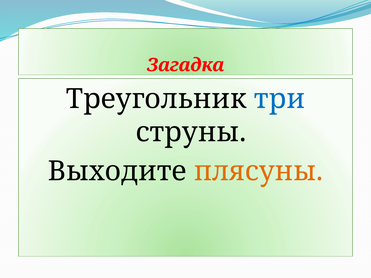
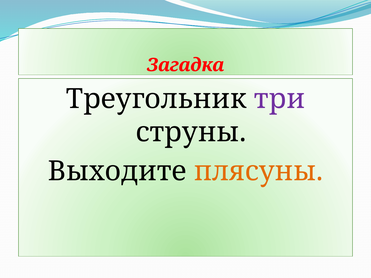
три colour: blue -> purple (279, 99)
